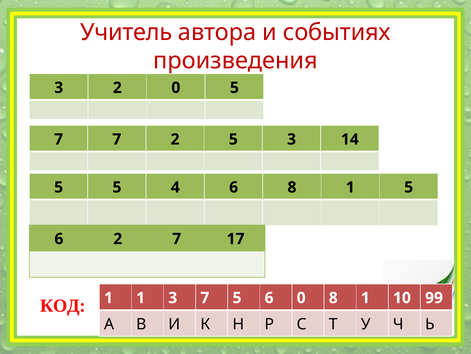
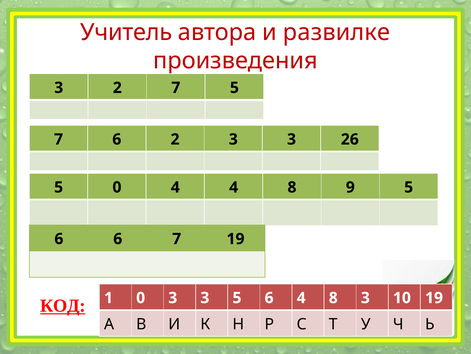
событиях: событиях -> развилке (337, 32)
2 0: 0 -> 7 (176, 88)
7 7: 7 -> 6 (117, 139)
2 5: 5 -> 3 (233, 139)
14: 14 -> 26 (350, 139)
5 5: 5 -> 0 (117, 187)
4 6: 6 -> 4 (234, 187)
1: 1 -> 9 (350, 187)
6 2: 2 -> 6 (118, 238)
7 17: 17 -> 19 (236, 238)
1 1: 1 -> 0 (141, 297)
7: 7 -> 3 (205, 297)
6 0: 0 -> 4 (301, 297)
1: 1 -> 3 (365, 297)
10 99: 99 -> 19 (434, 297)
КОД underline: none -> present (63, 305)
